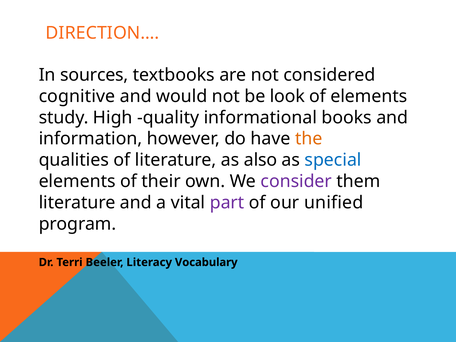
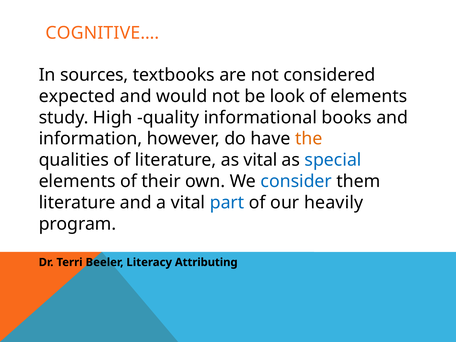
DIRECTION…: DIRECTION… -> COGNITIVE… (102, 33)
cognitive: cognitive -> expected (77, 96)
as also: also -> vital (261, 160)
consider colour: purple -> blue (296, 181)
part colour: purple -> blue (227, 203)
unified: unified -> heavily (334, 203)
Vocabulary: Vocabulary -> Attributing (206, 262)
